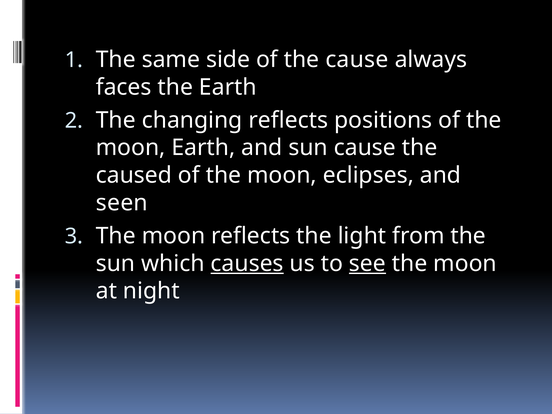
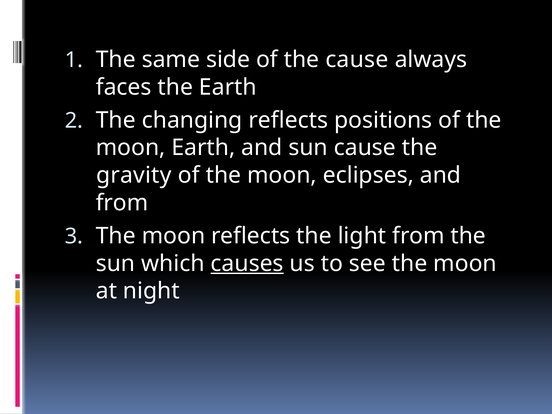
caused: caused -> gravity (134, 175)
seen: seen -> from (122, 203)
see underline: present -> none (367, 263)
